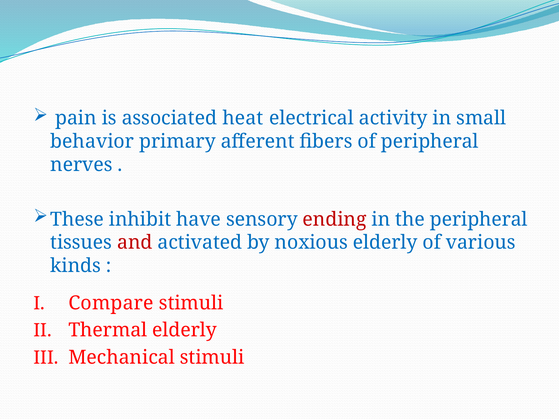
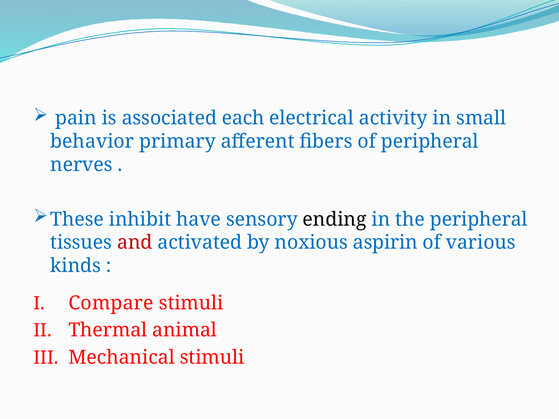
heat: heat -> each (243, 118)
ending colour: red -> black (335, 219)
noxious elderly: elderly -> aspirin (385, 243)
Thermal elderly: elderly -> animal (185, 330)
